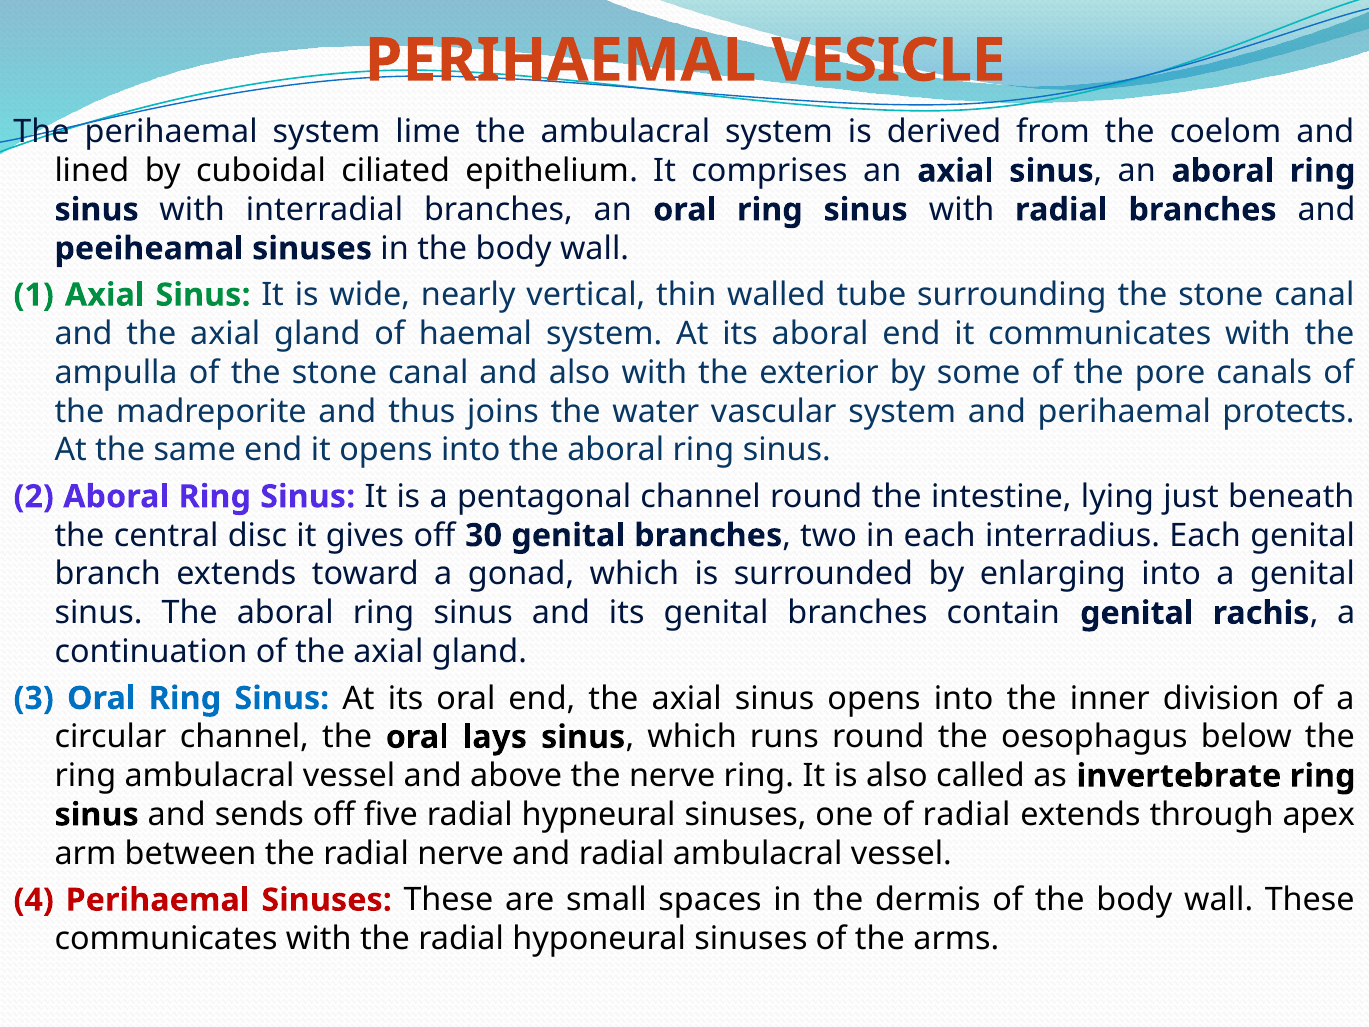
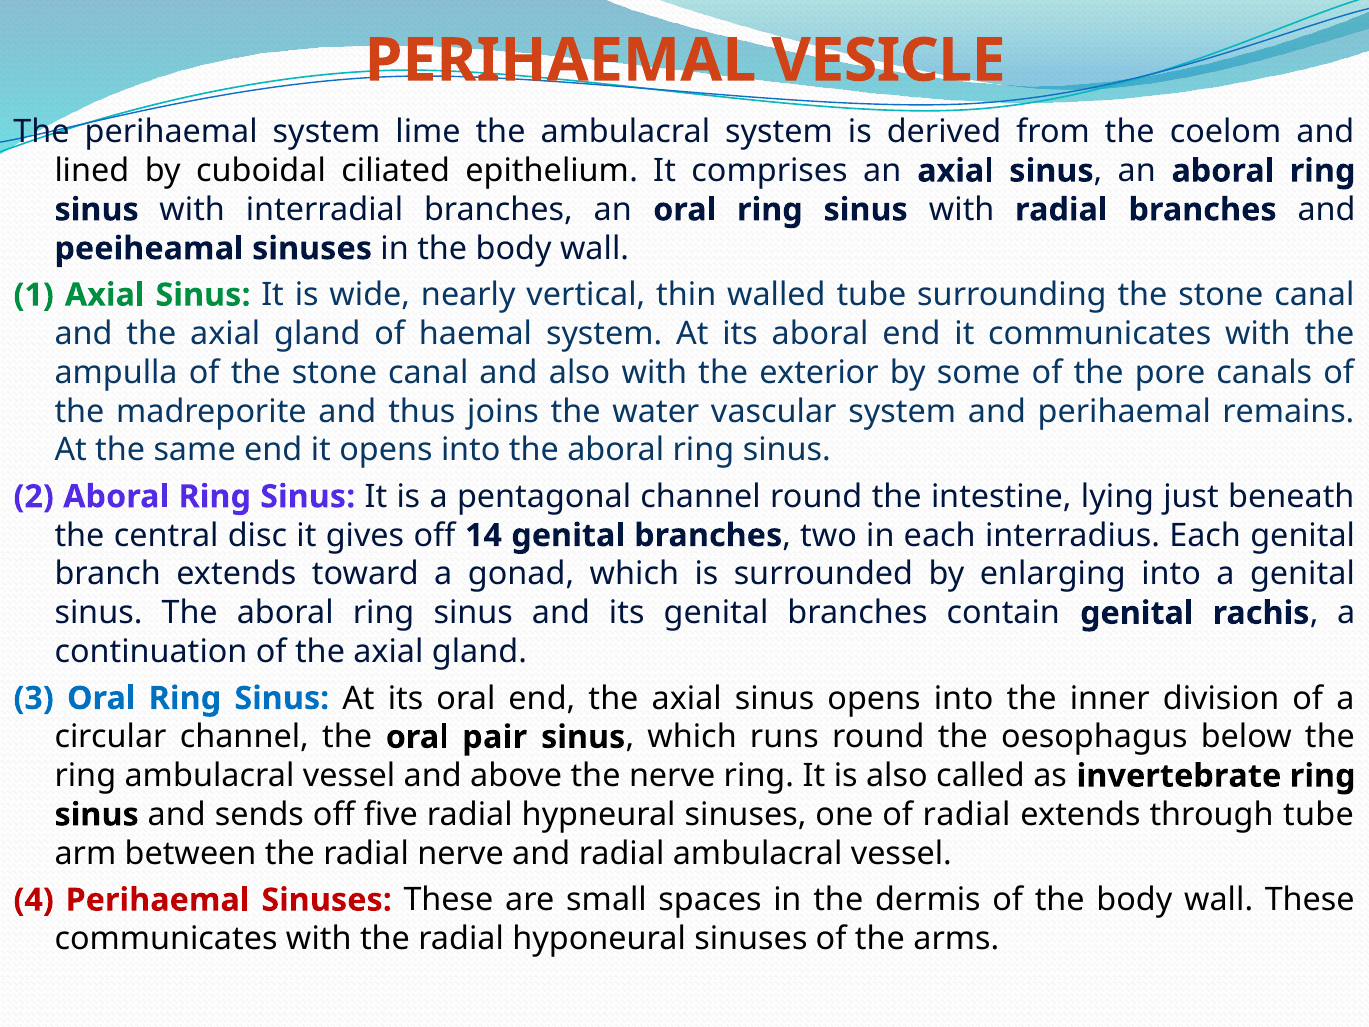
protects: protects -> remains (1288, 411)
30: 30 -> 14 (484, 535)
lays: lays -> pair (495, 737)
through apex: apex -> tube (1318, 815)
